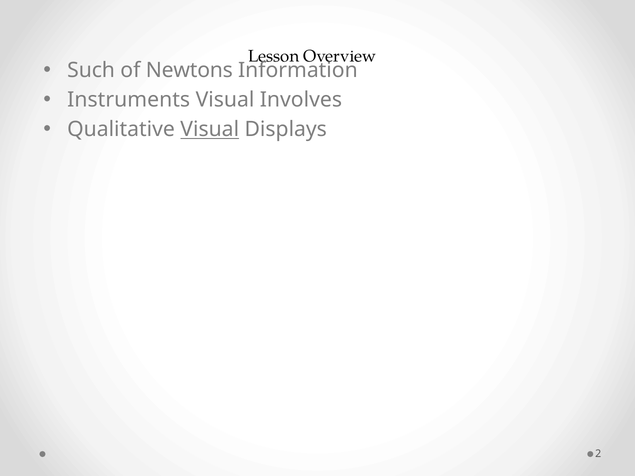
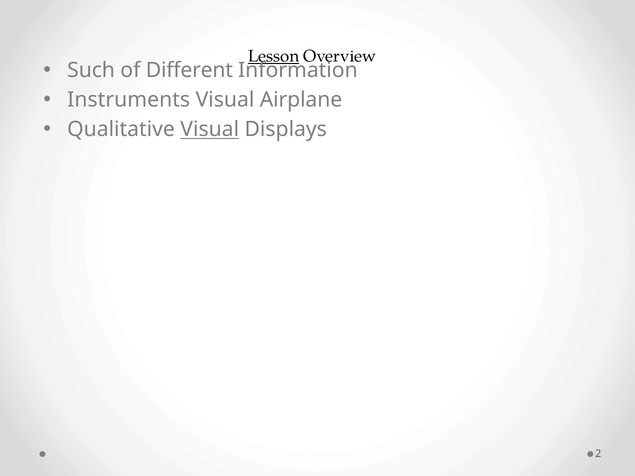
Lesson underline: none -> present (274, 56)
Newtons: Newtons -> Different (189, 70)
Involves: Involves -> Airplane (301, 100)
